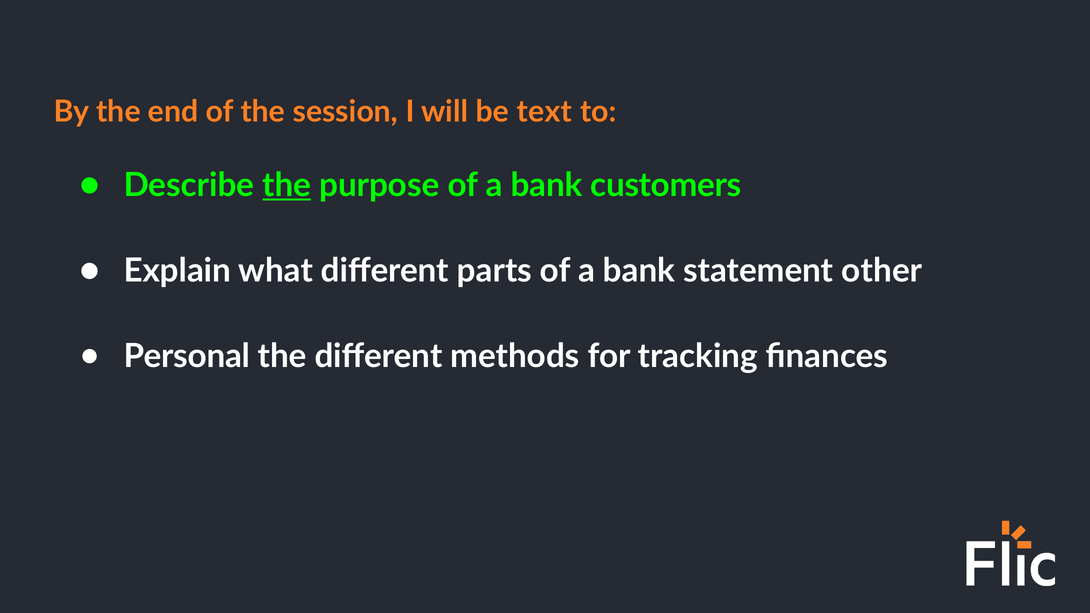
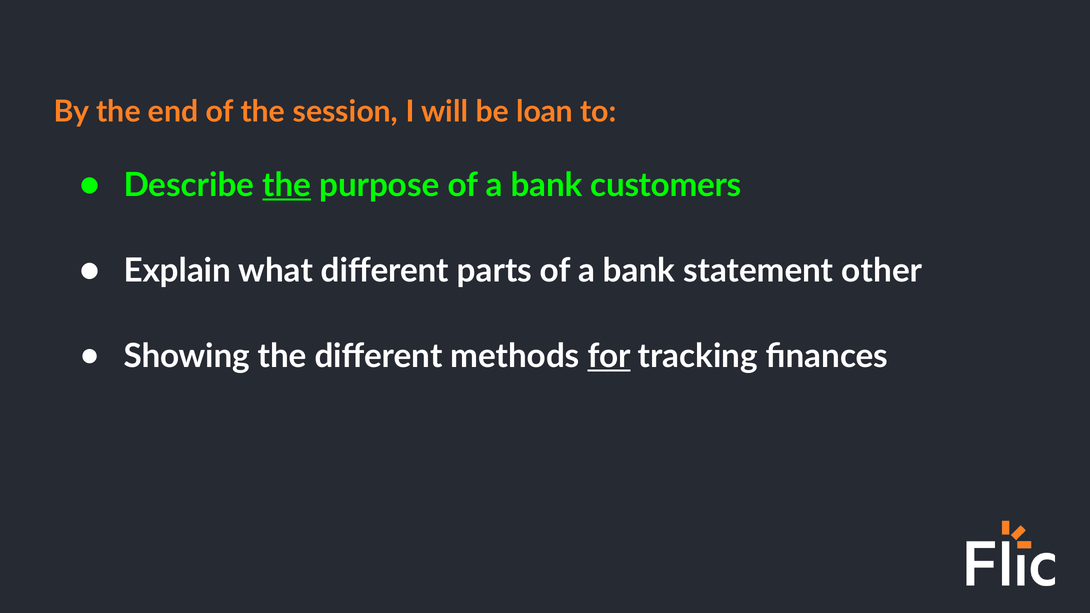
text: text -> loan (545, 112)
Personal: Personal -> Showing (187, 356)
for underline: none -> present (609, 356)
